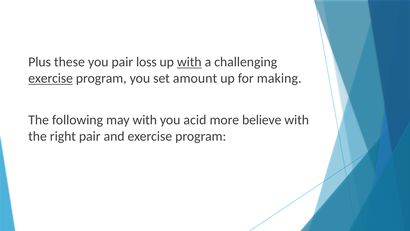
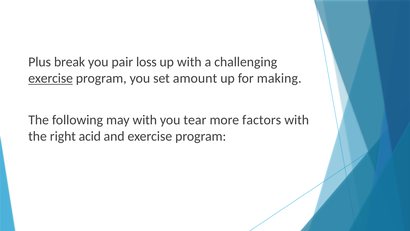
these: these -> break (70, 62)
with underline: present -> none (189, 62)
acid: acid -> tear (195, 120)
believe: believe -> factors (262, 120)
right pair: pair -> acid (90, 136)
